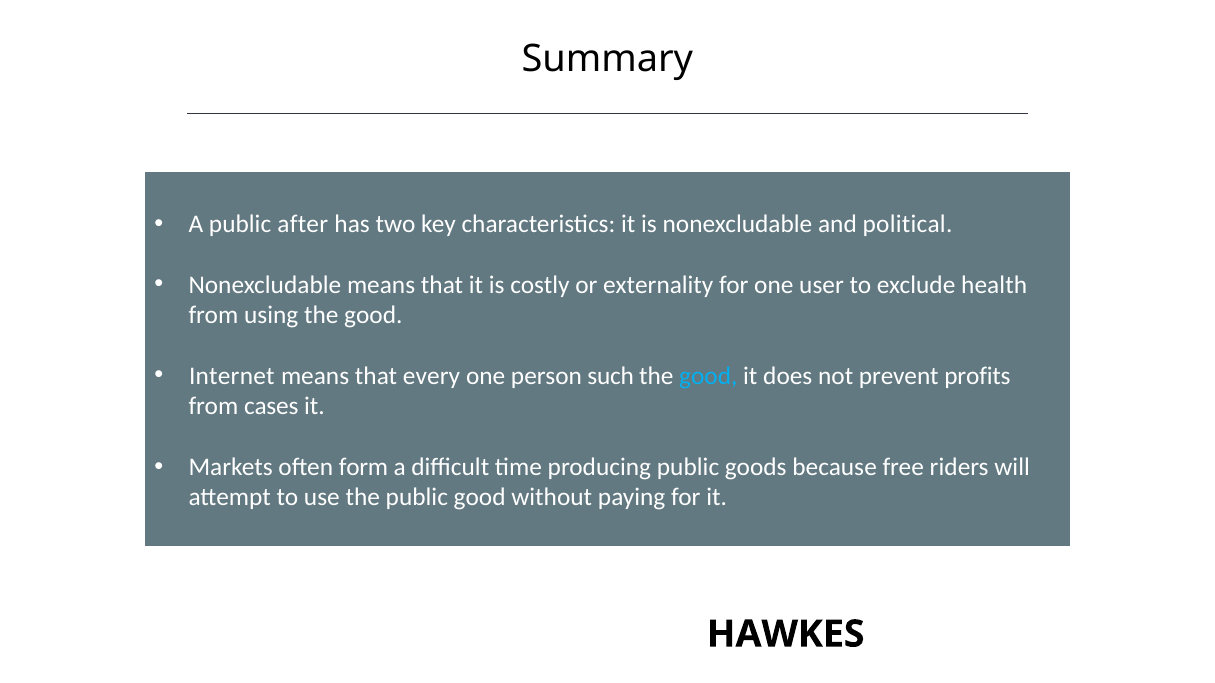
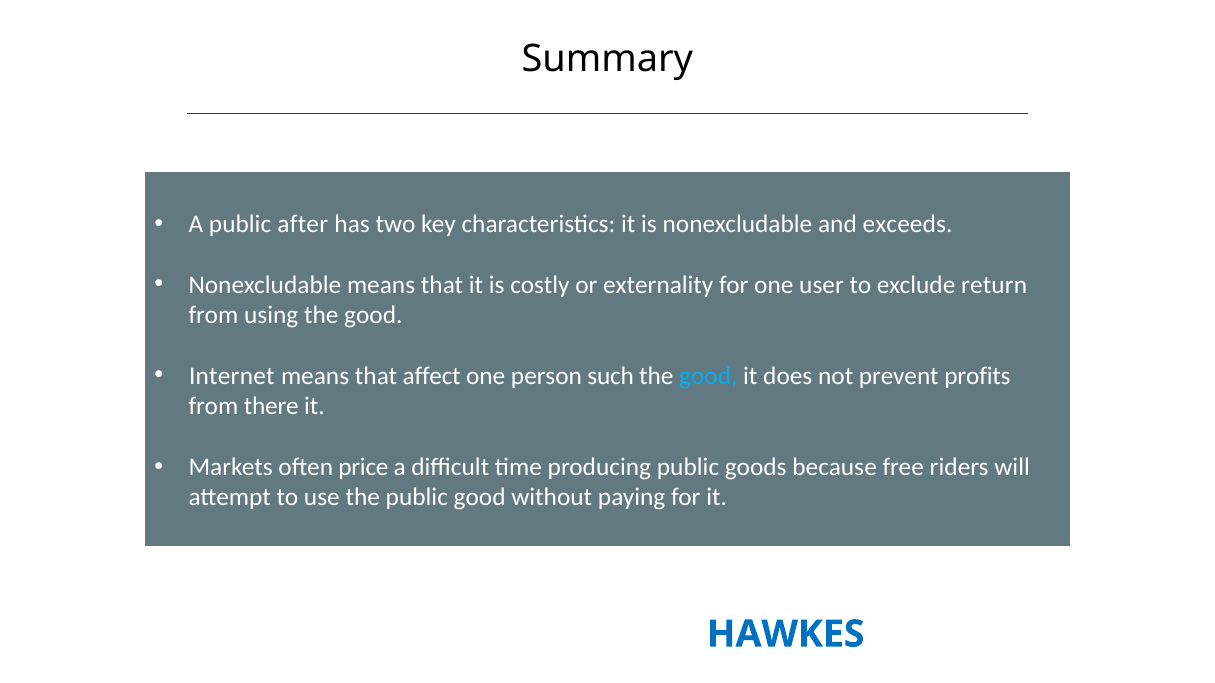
political: political -> exceeds (908, 224)
health: health -> return (994, 285)
every: every -> affect (432, 376)
cases: cases -> there (271, 407)
form: form -> price (363, 467)
HAWKES colour: black -> blue (786, 634)
